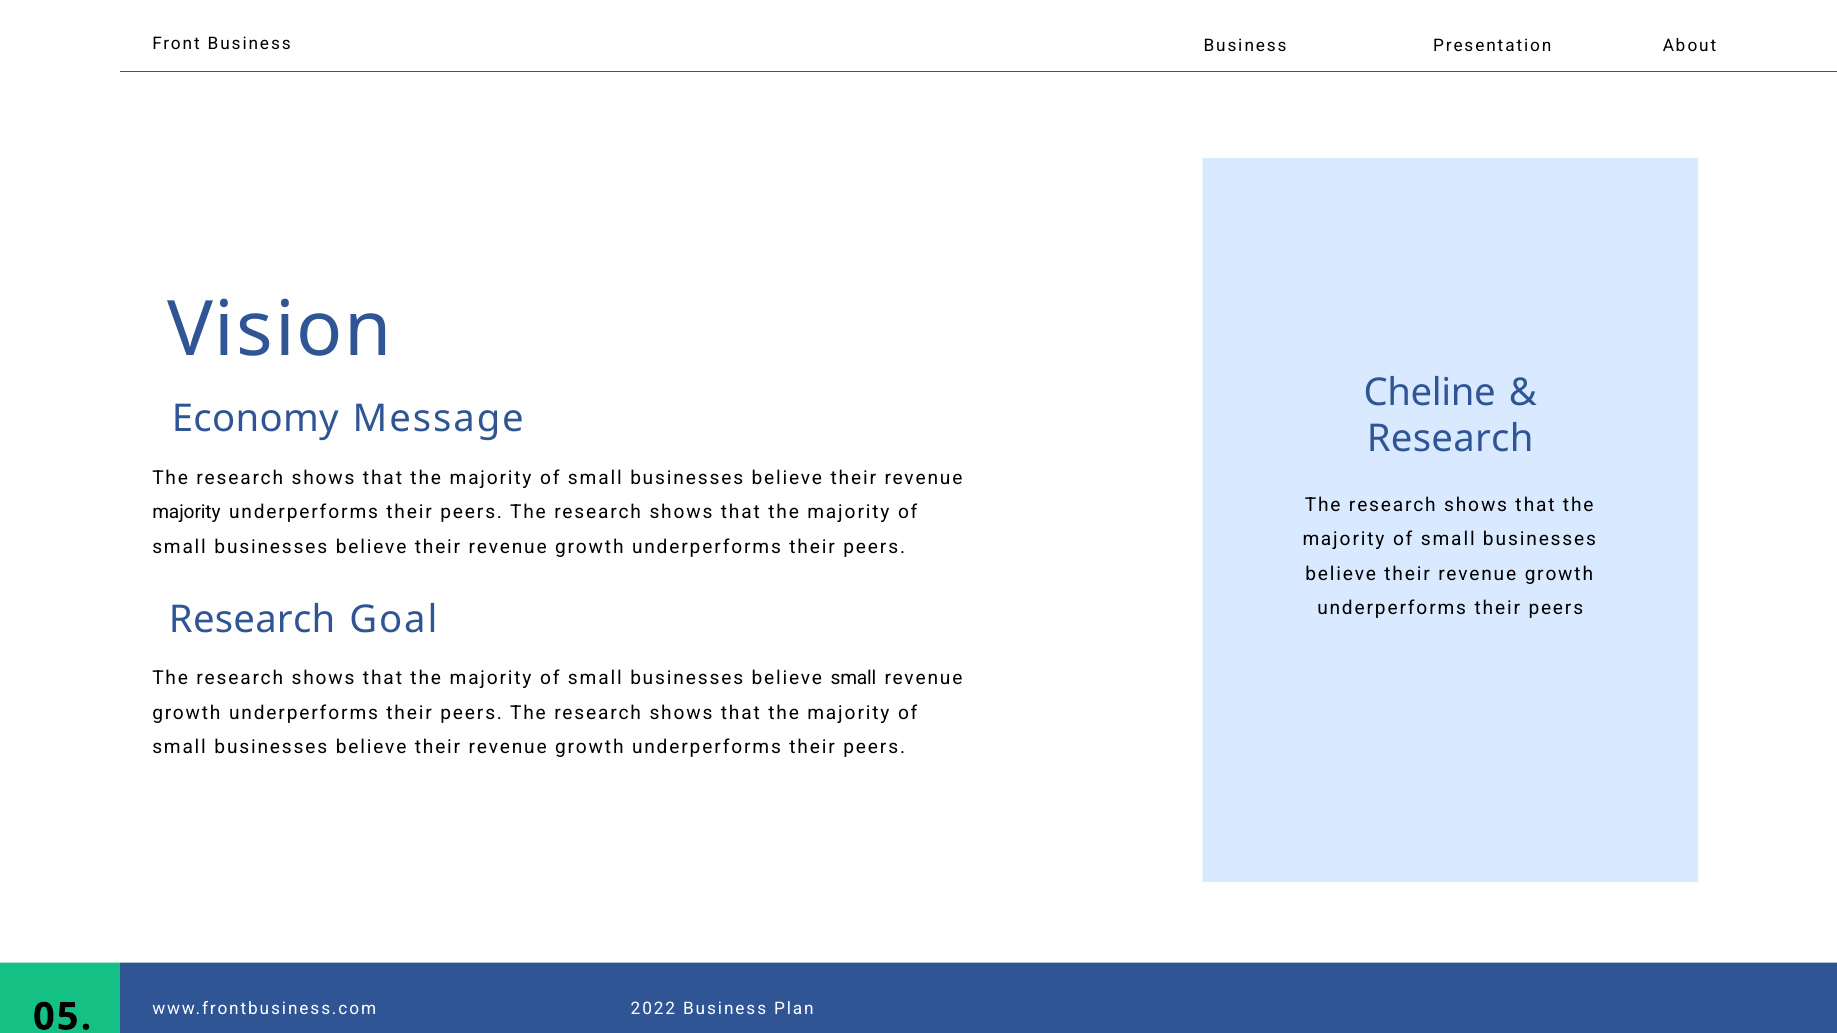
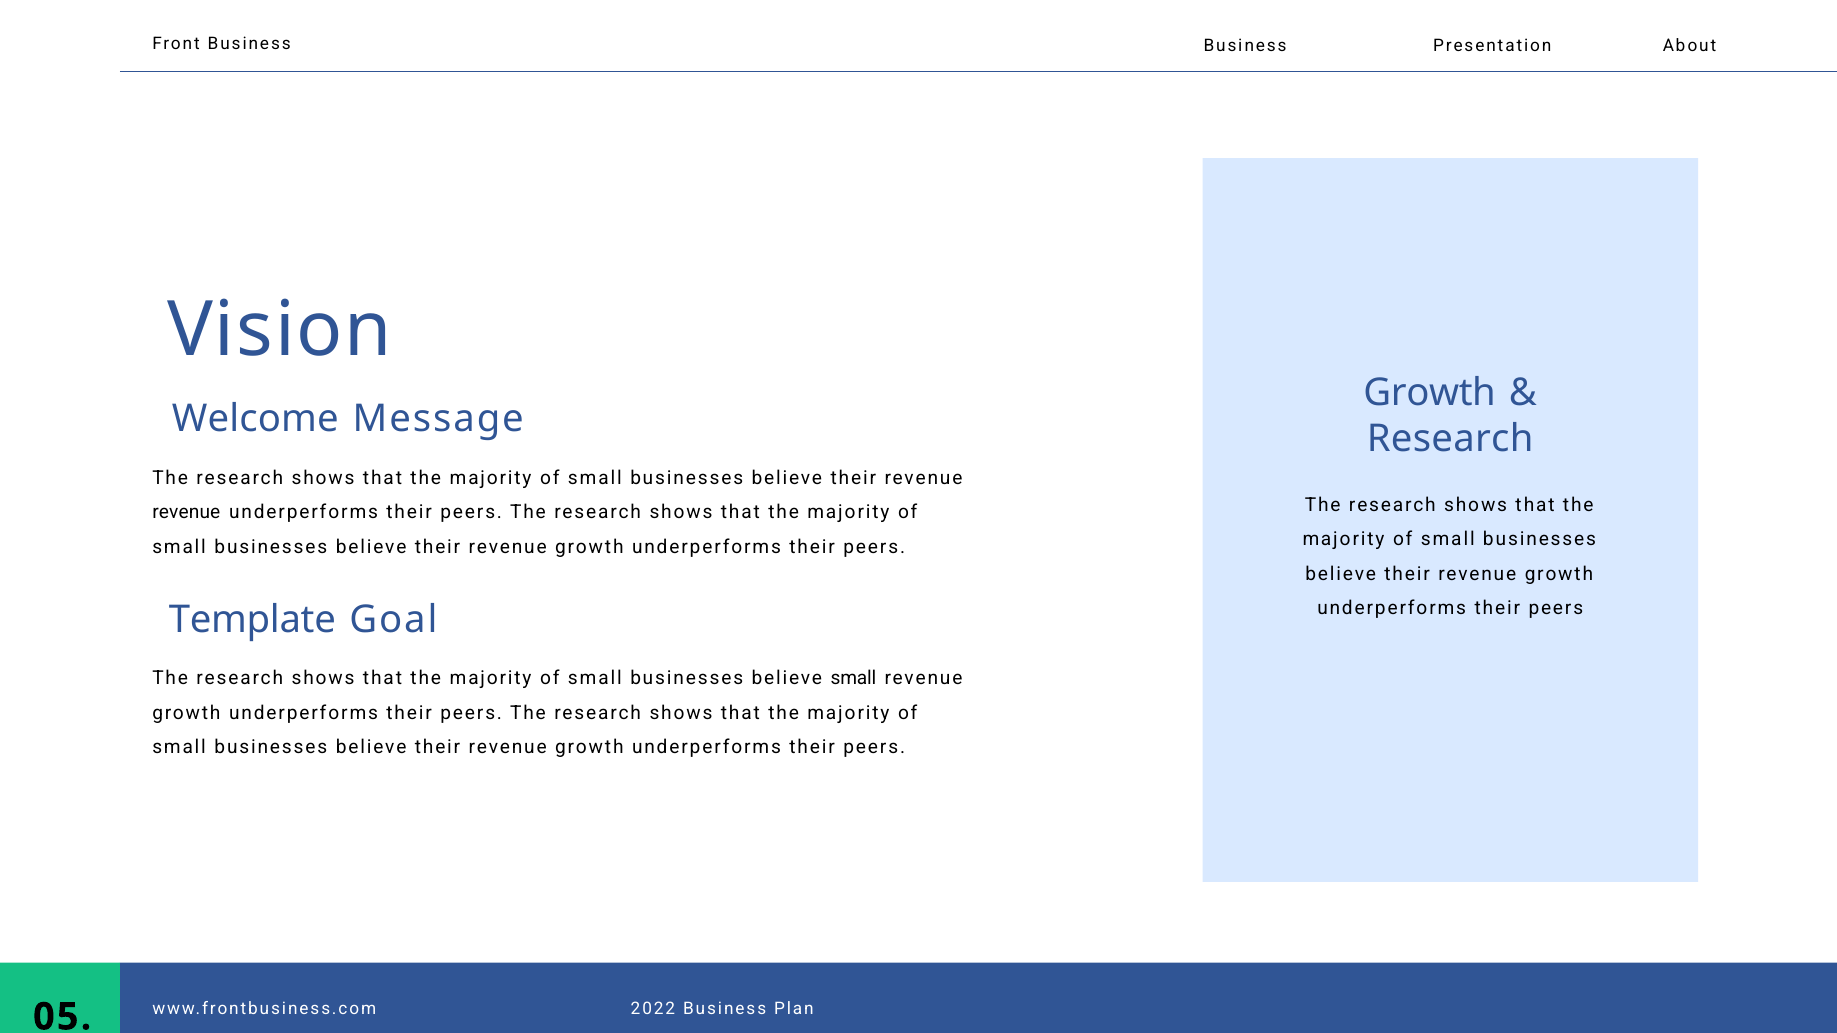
Cheline: Cheline -> Growth (1430, 393)
Economy: Economy -> Welcome (255, 419)
majority: majority -> revenue (186, 513)
Research: Research -> Template (252, 620)
